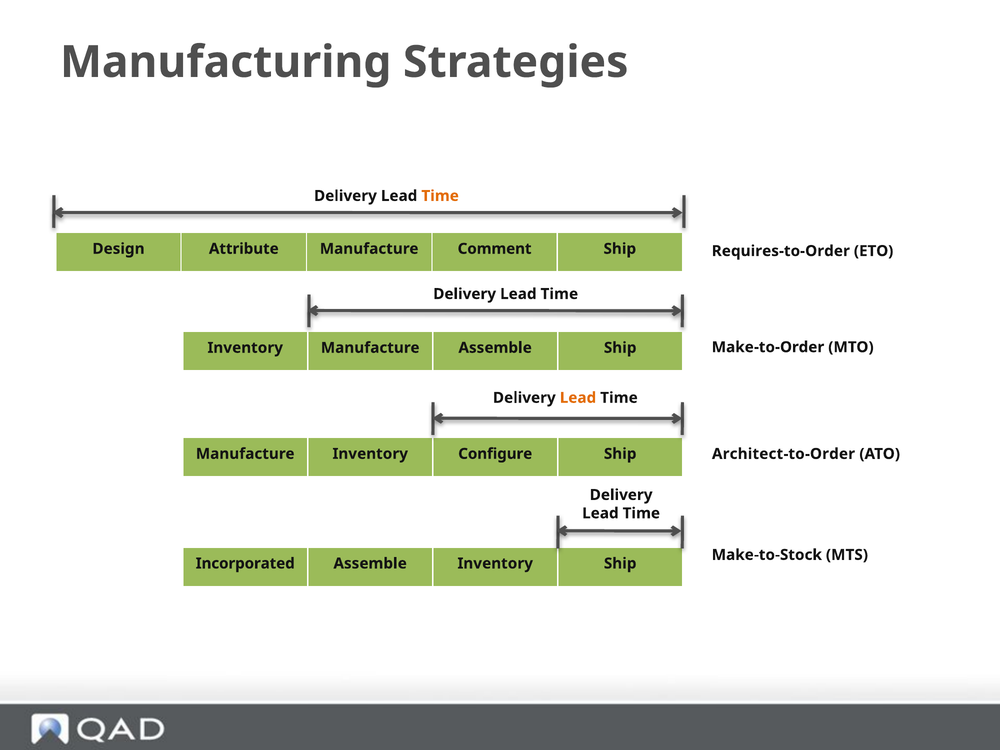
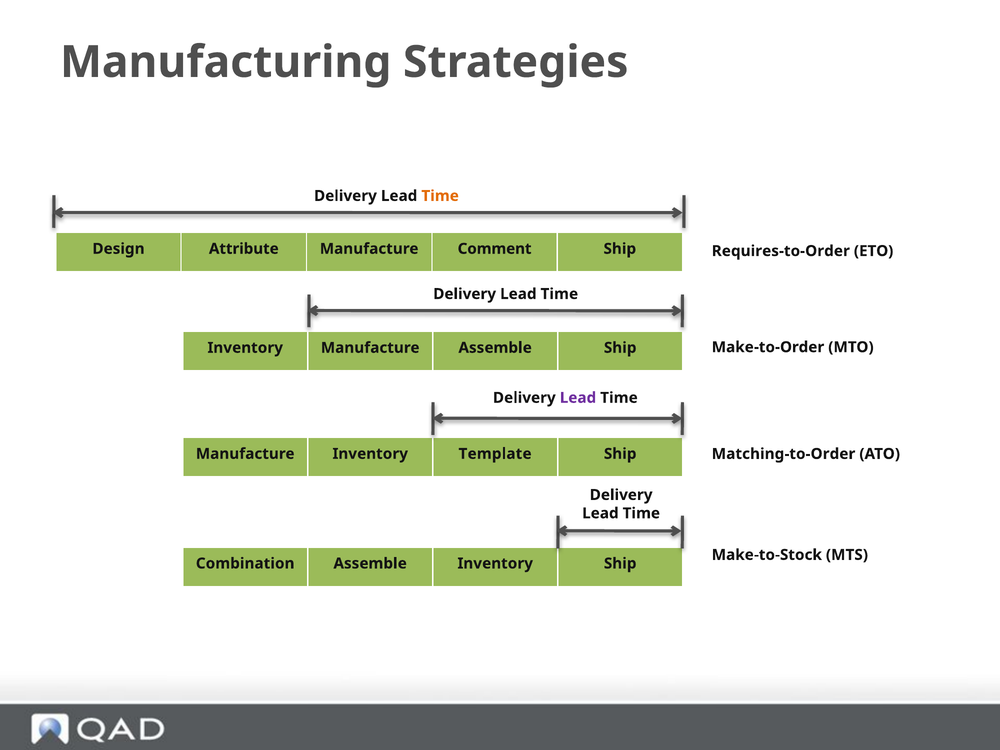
Lead colour: orange -> purple (578, 398)
Configure: Configure -> Template (495, 454)
Architect-to-Order: Architect-to-Order -> Matching-to-Order (784, 454)
Incorporated: Incorporated -> Combination (245, 563)
